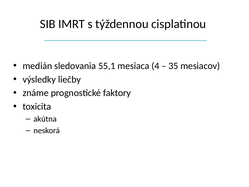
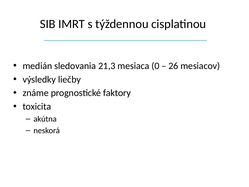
55,1: 55,1 -> 21,3 (107, 66)
4: 4 -> 0 (155, 66)
35: 35 -> 26 (173, 66)
